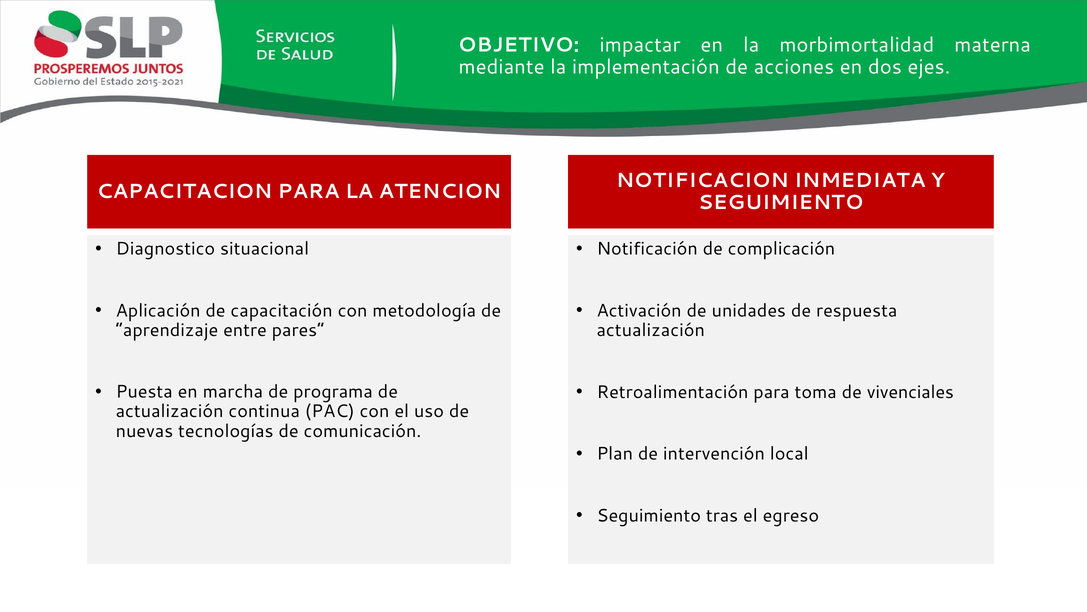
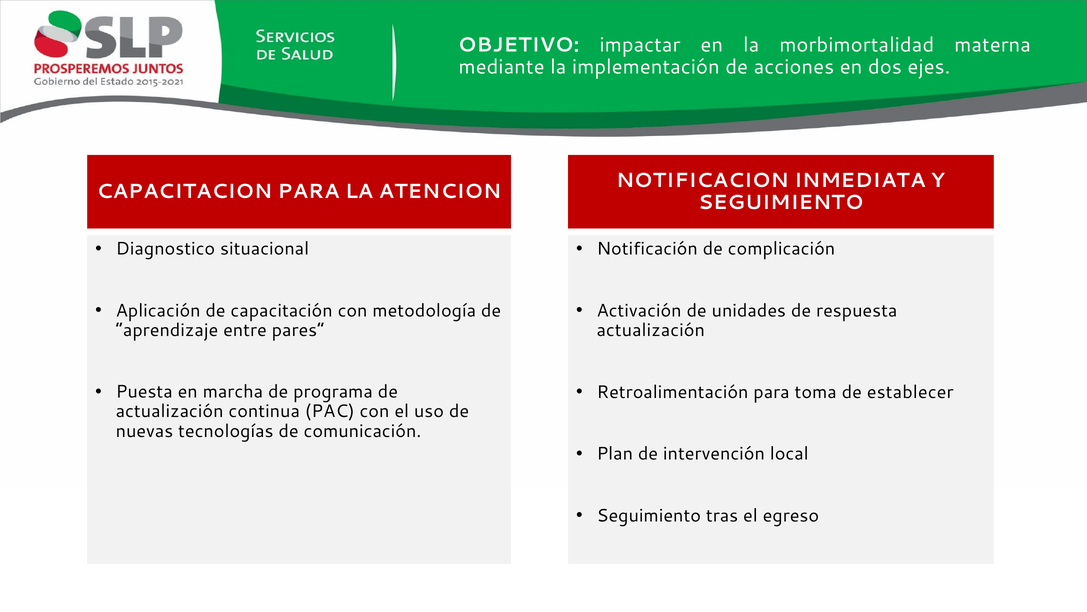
vivenciales: vivenciales -> establecer (910, 392)
